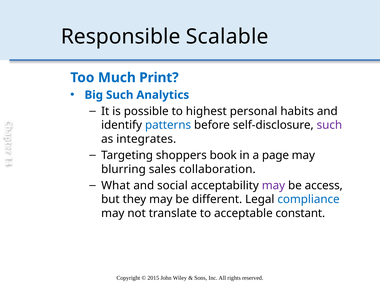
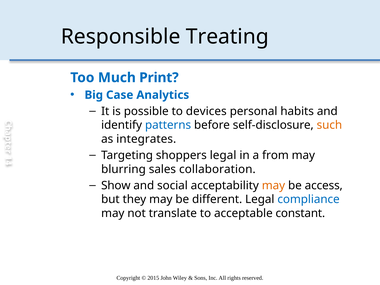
Scalable: Scalable -> Treating (227, 37)
Big Such: Such -> Case (120, 95)
highest: highest -> devices (206, 111)
such colour: purple -> orange (329, 125)
shoppers book: book -> legal (223, 155)
page: page -> from (275, 155)
What: What -> Show (116, 185)
may colour: purple -> orange (273, 185)
